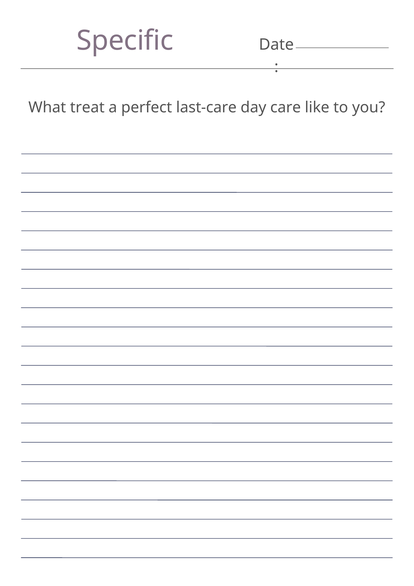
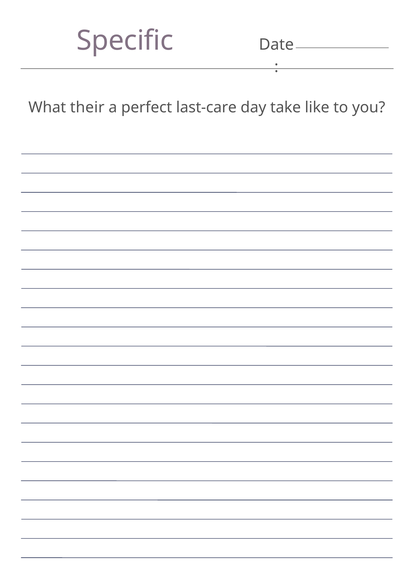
treat: treat -> their (87, 107)
care: care -> take (286, 107)
